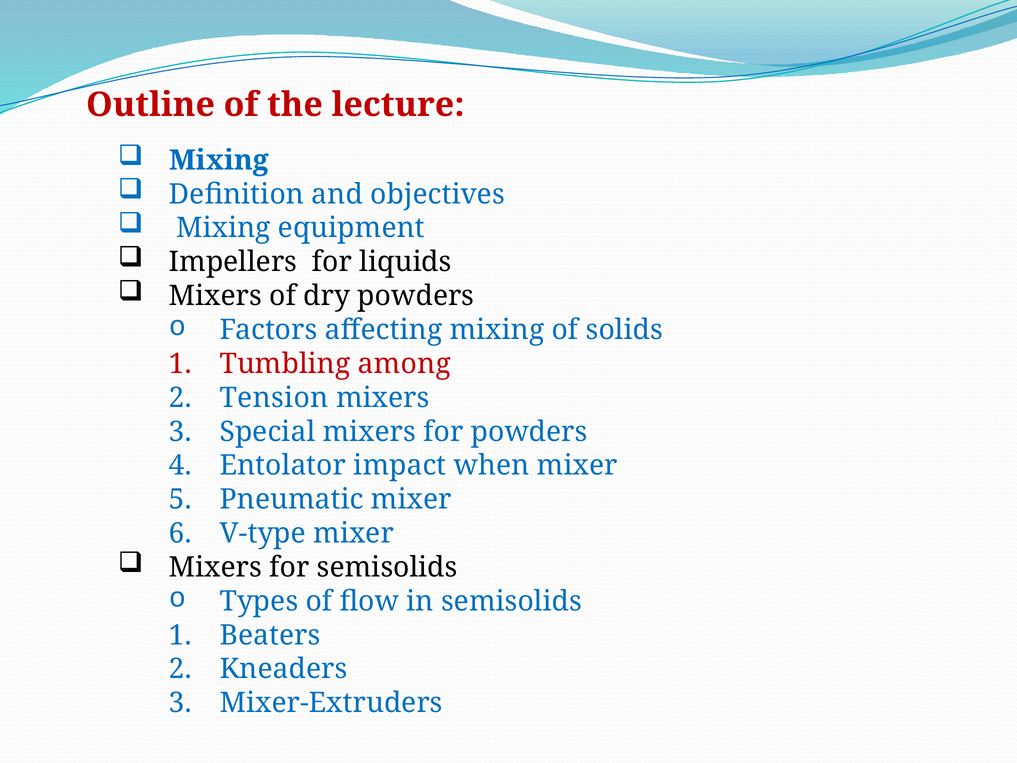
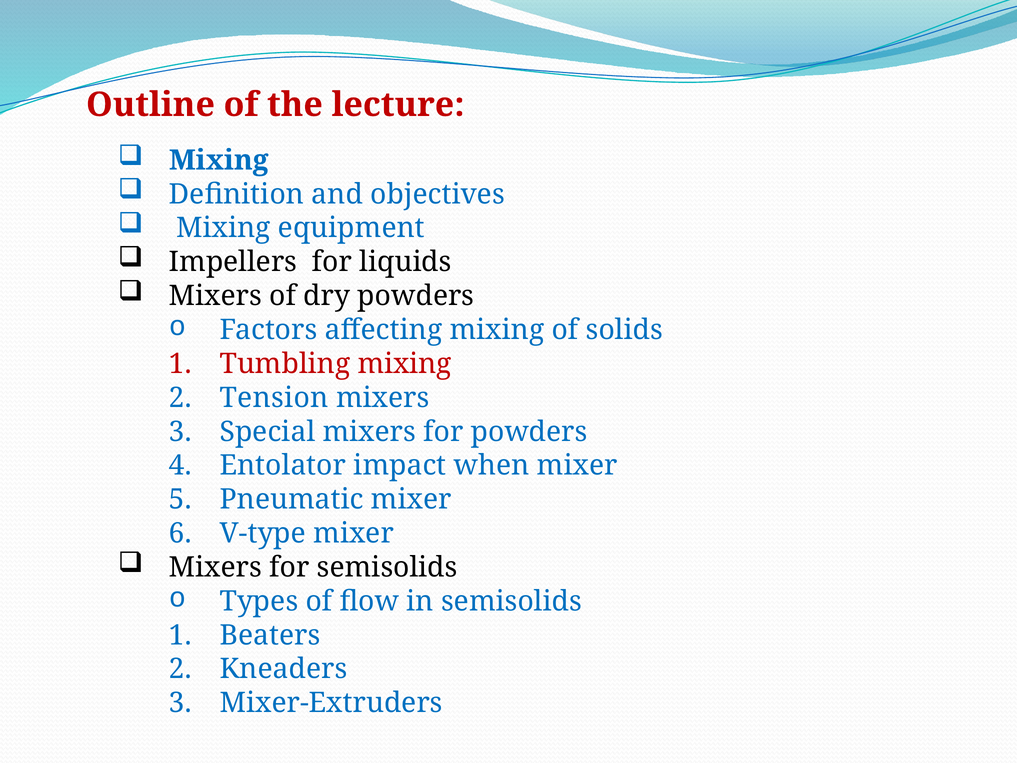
Tumbling among: among -> mixing (404, 364)
